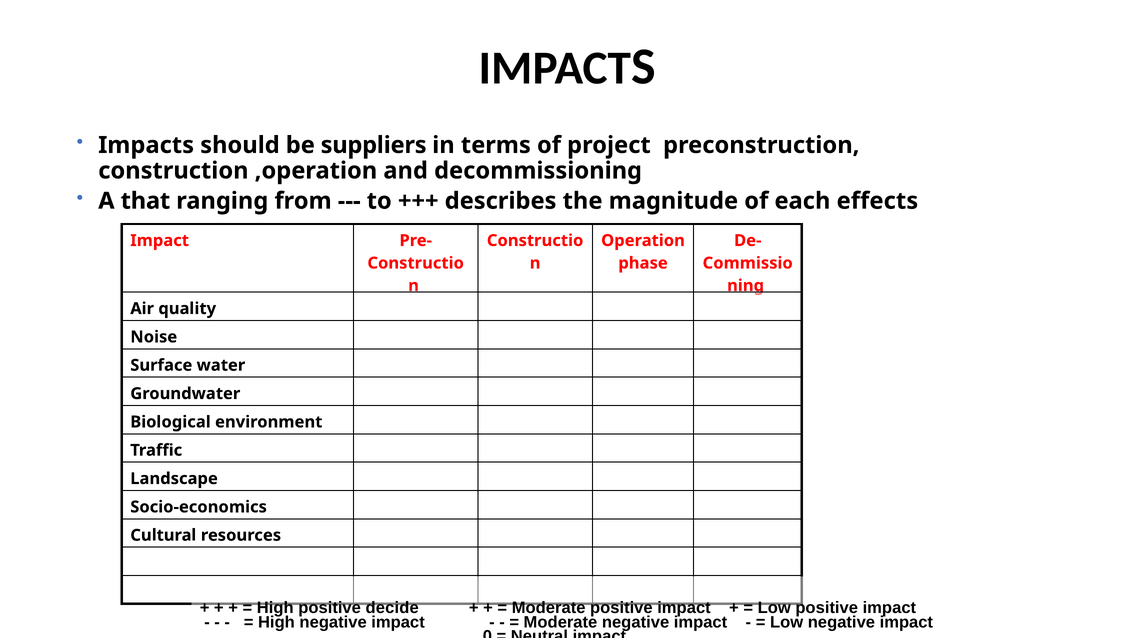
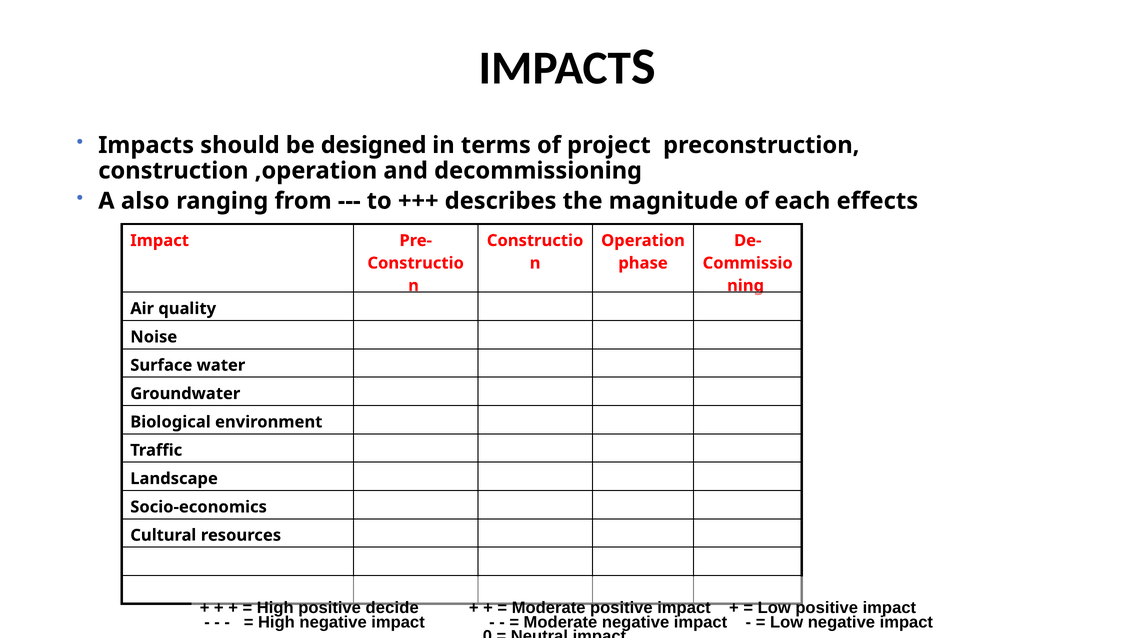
suppliers: suppliers -> designed (374, 145)
that: that -> also (145, 201)
